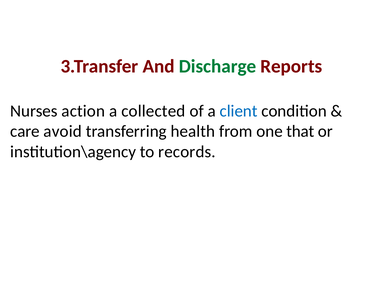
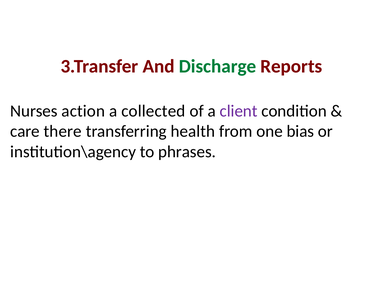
client colour: blue -> purple (239, 111)
avoid: avoid -> there (63, 131)
that: that -> bias (300, 131)
records: records -> phrases (187, 152)
